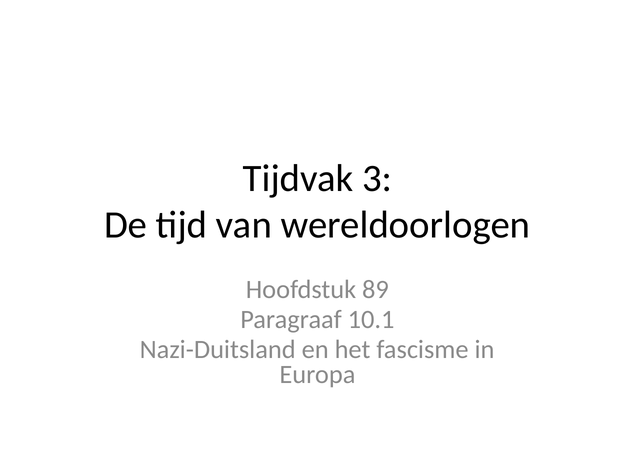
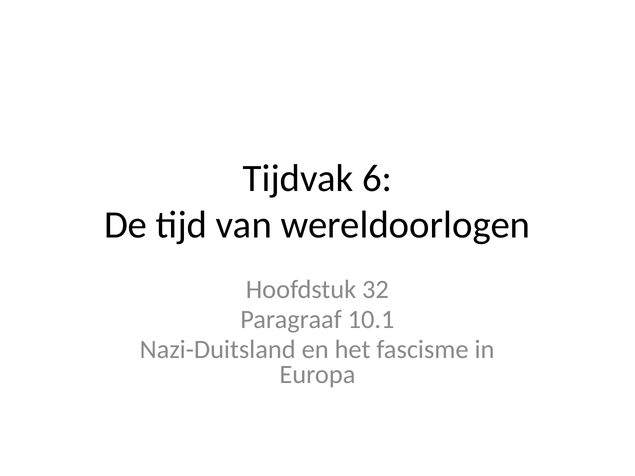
3: 3 -> 6 (377, 178)
89: 89 -> 32 (375, 290)
